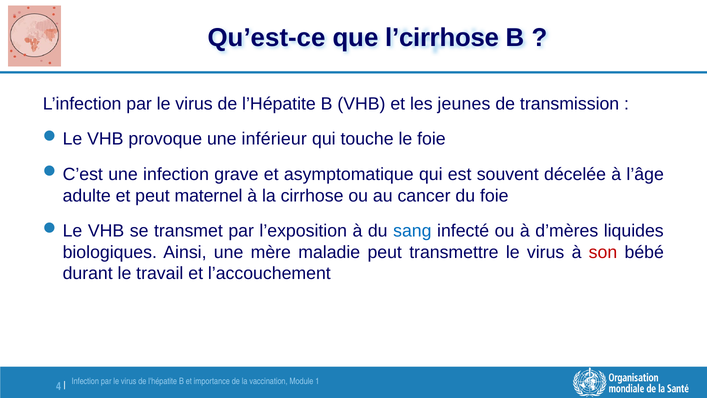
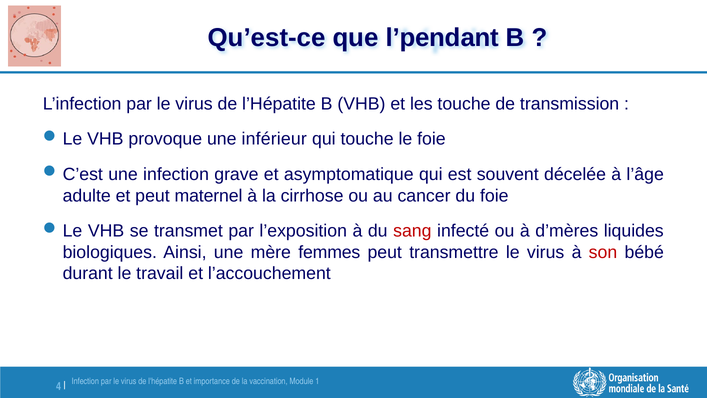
l’cirrhose: l’cirrhose -> l’pendant (442, 38)
les jeunes: jeunes -> touche (464, 104)
sang colour: blue -> red (412, 231)
maladie: maladie -> femmes (329, 252)
